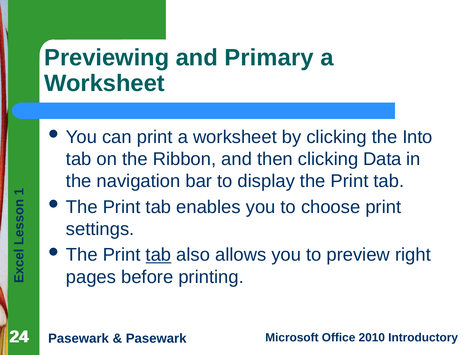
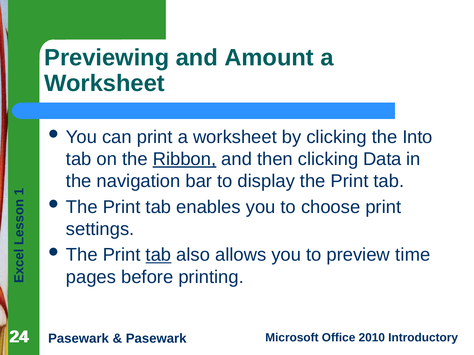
Primary: Primary -> Amount (269, 58)
Ribbon underline: none -> present (185, 159)
right: right -> time (413, 255)
